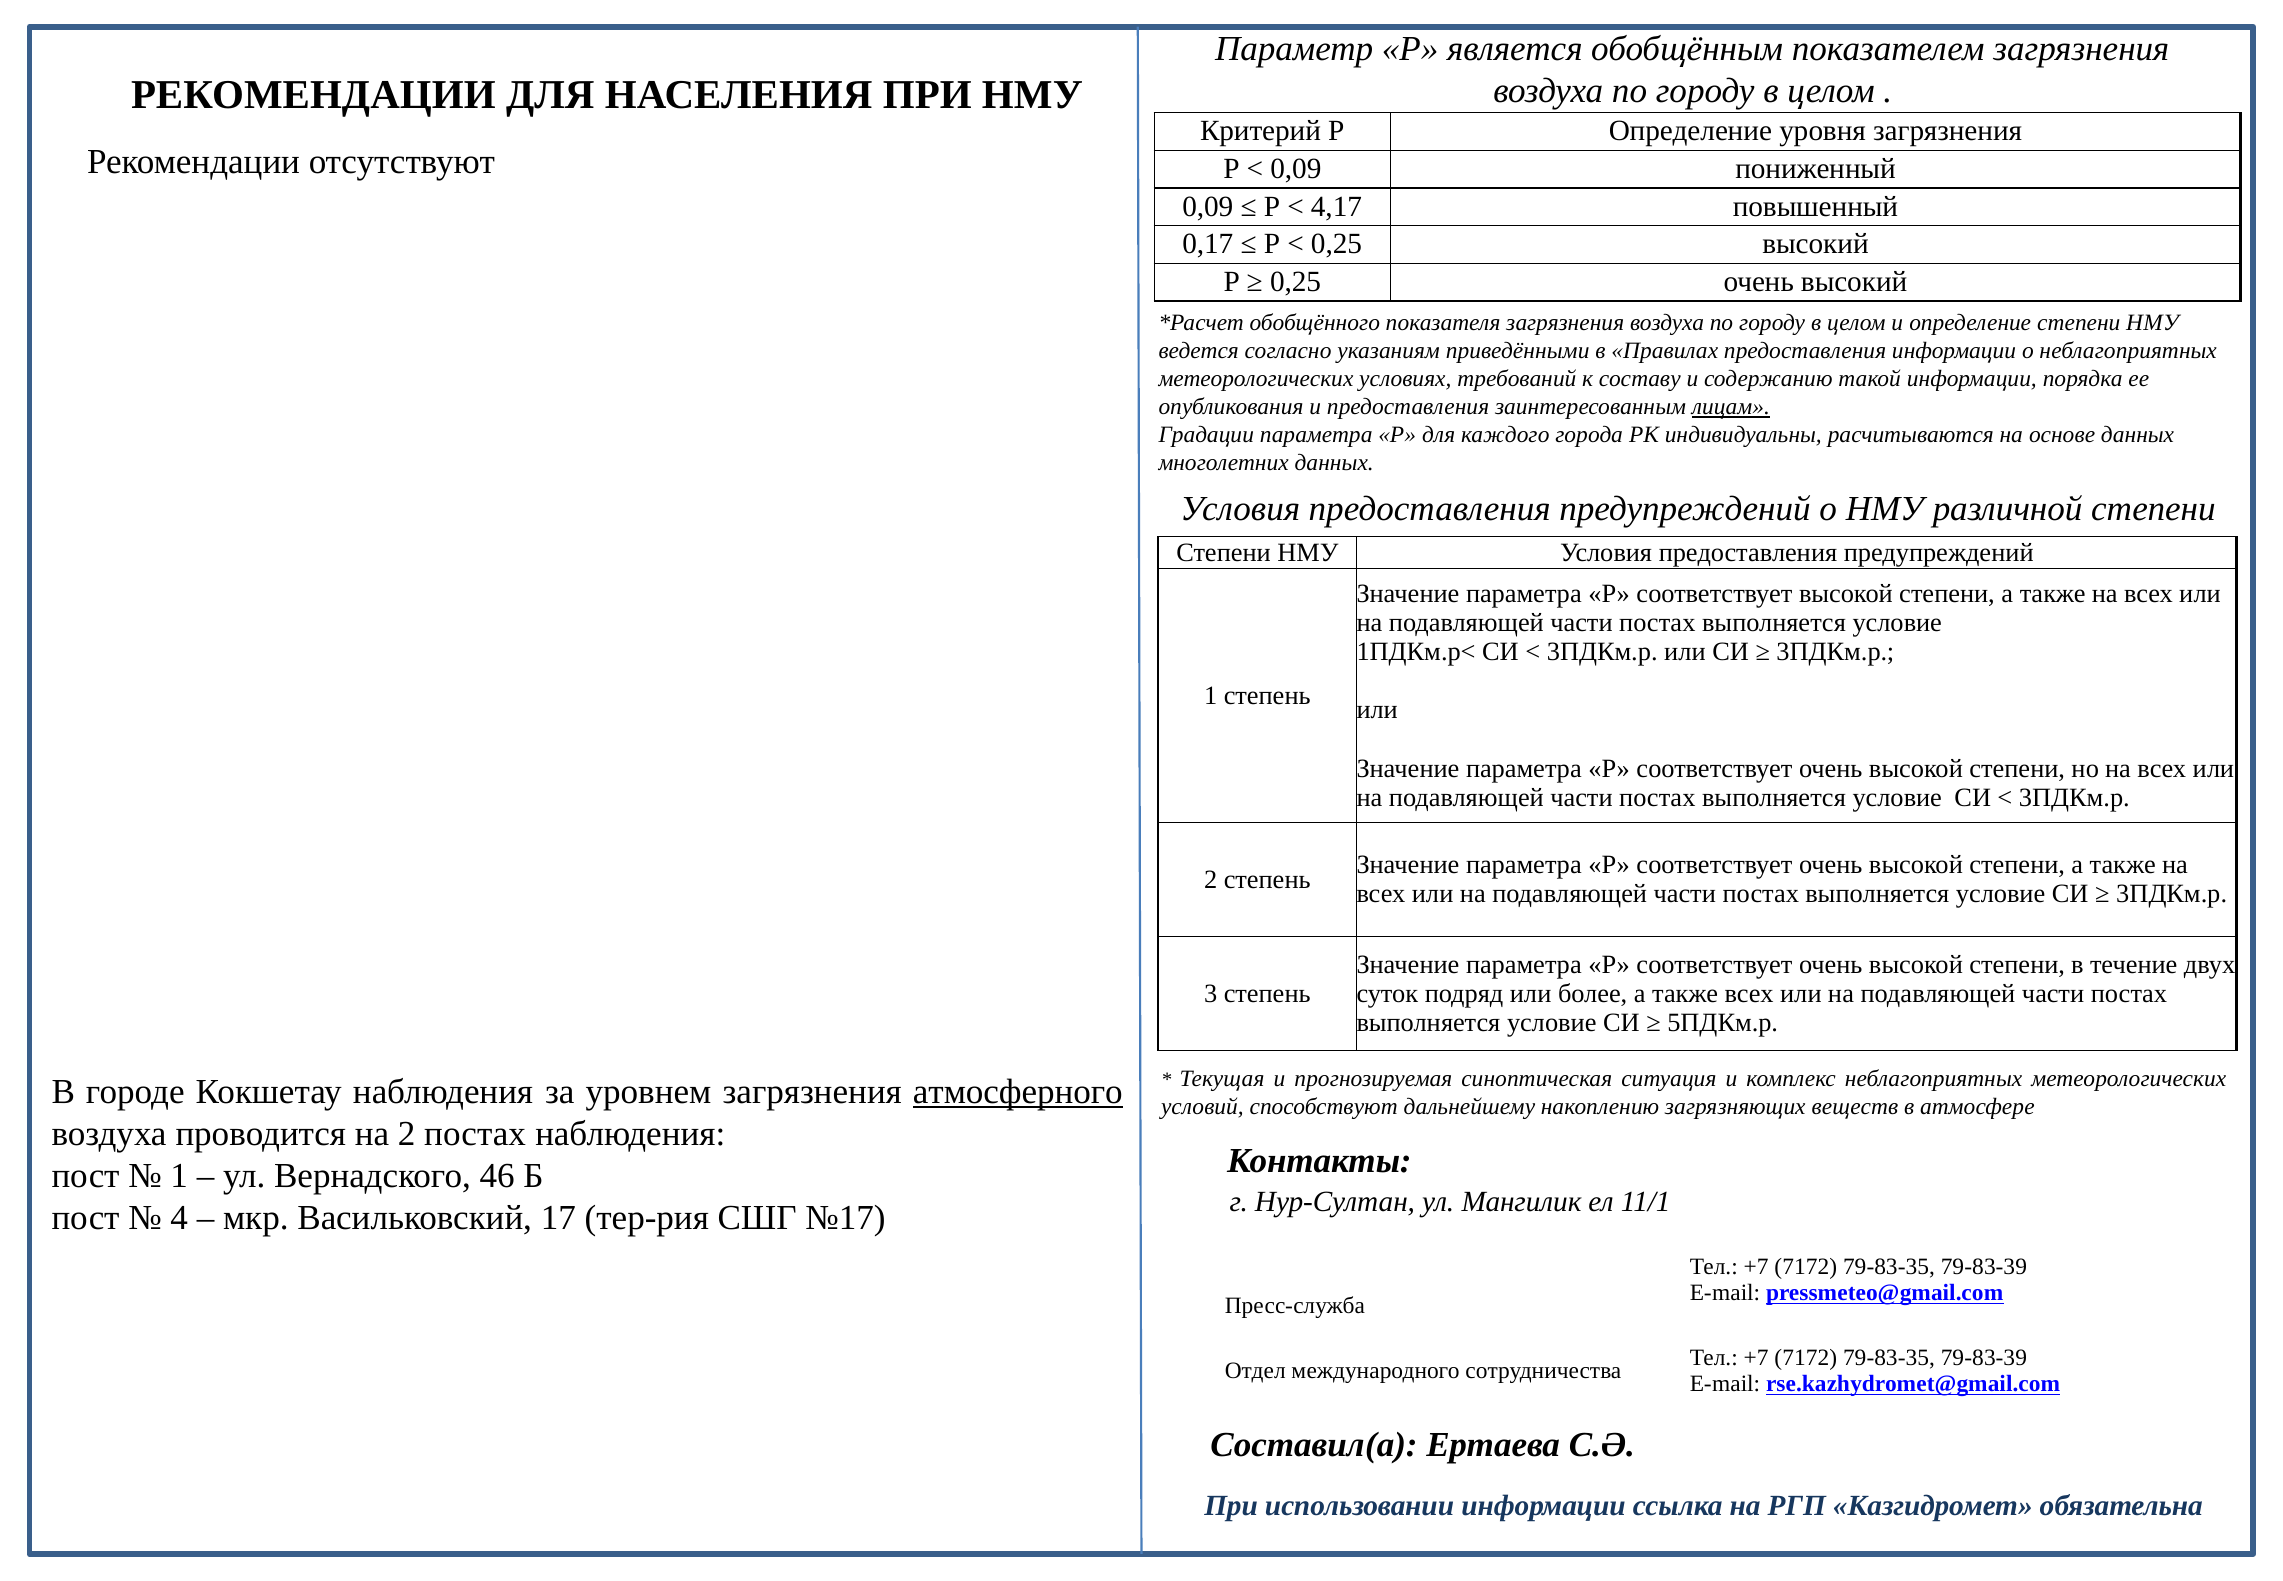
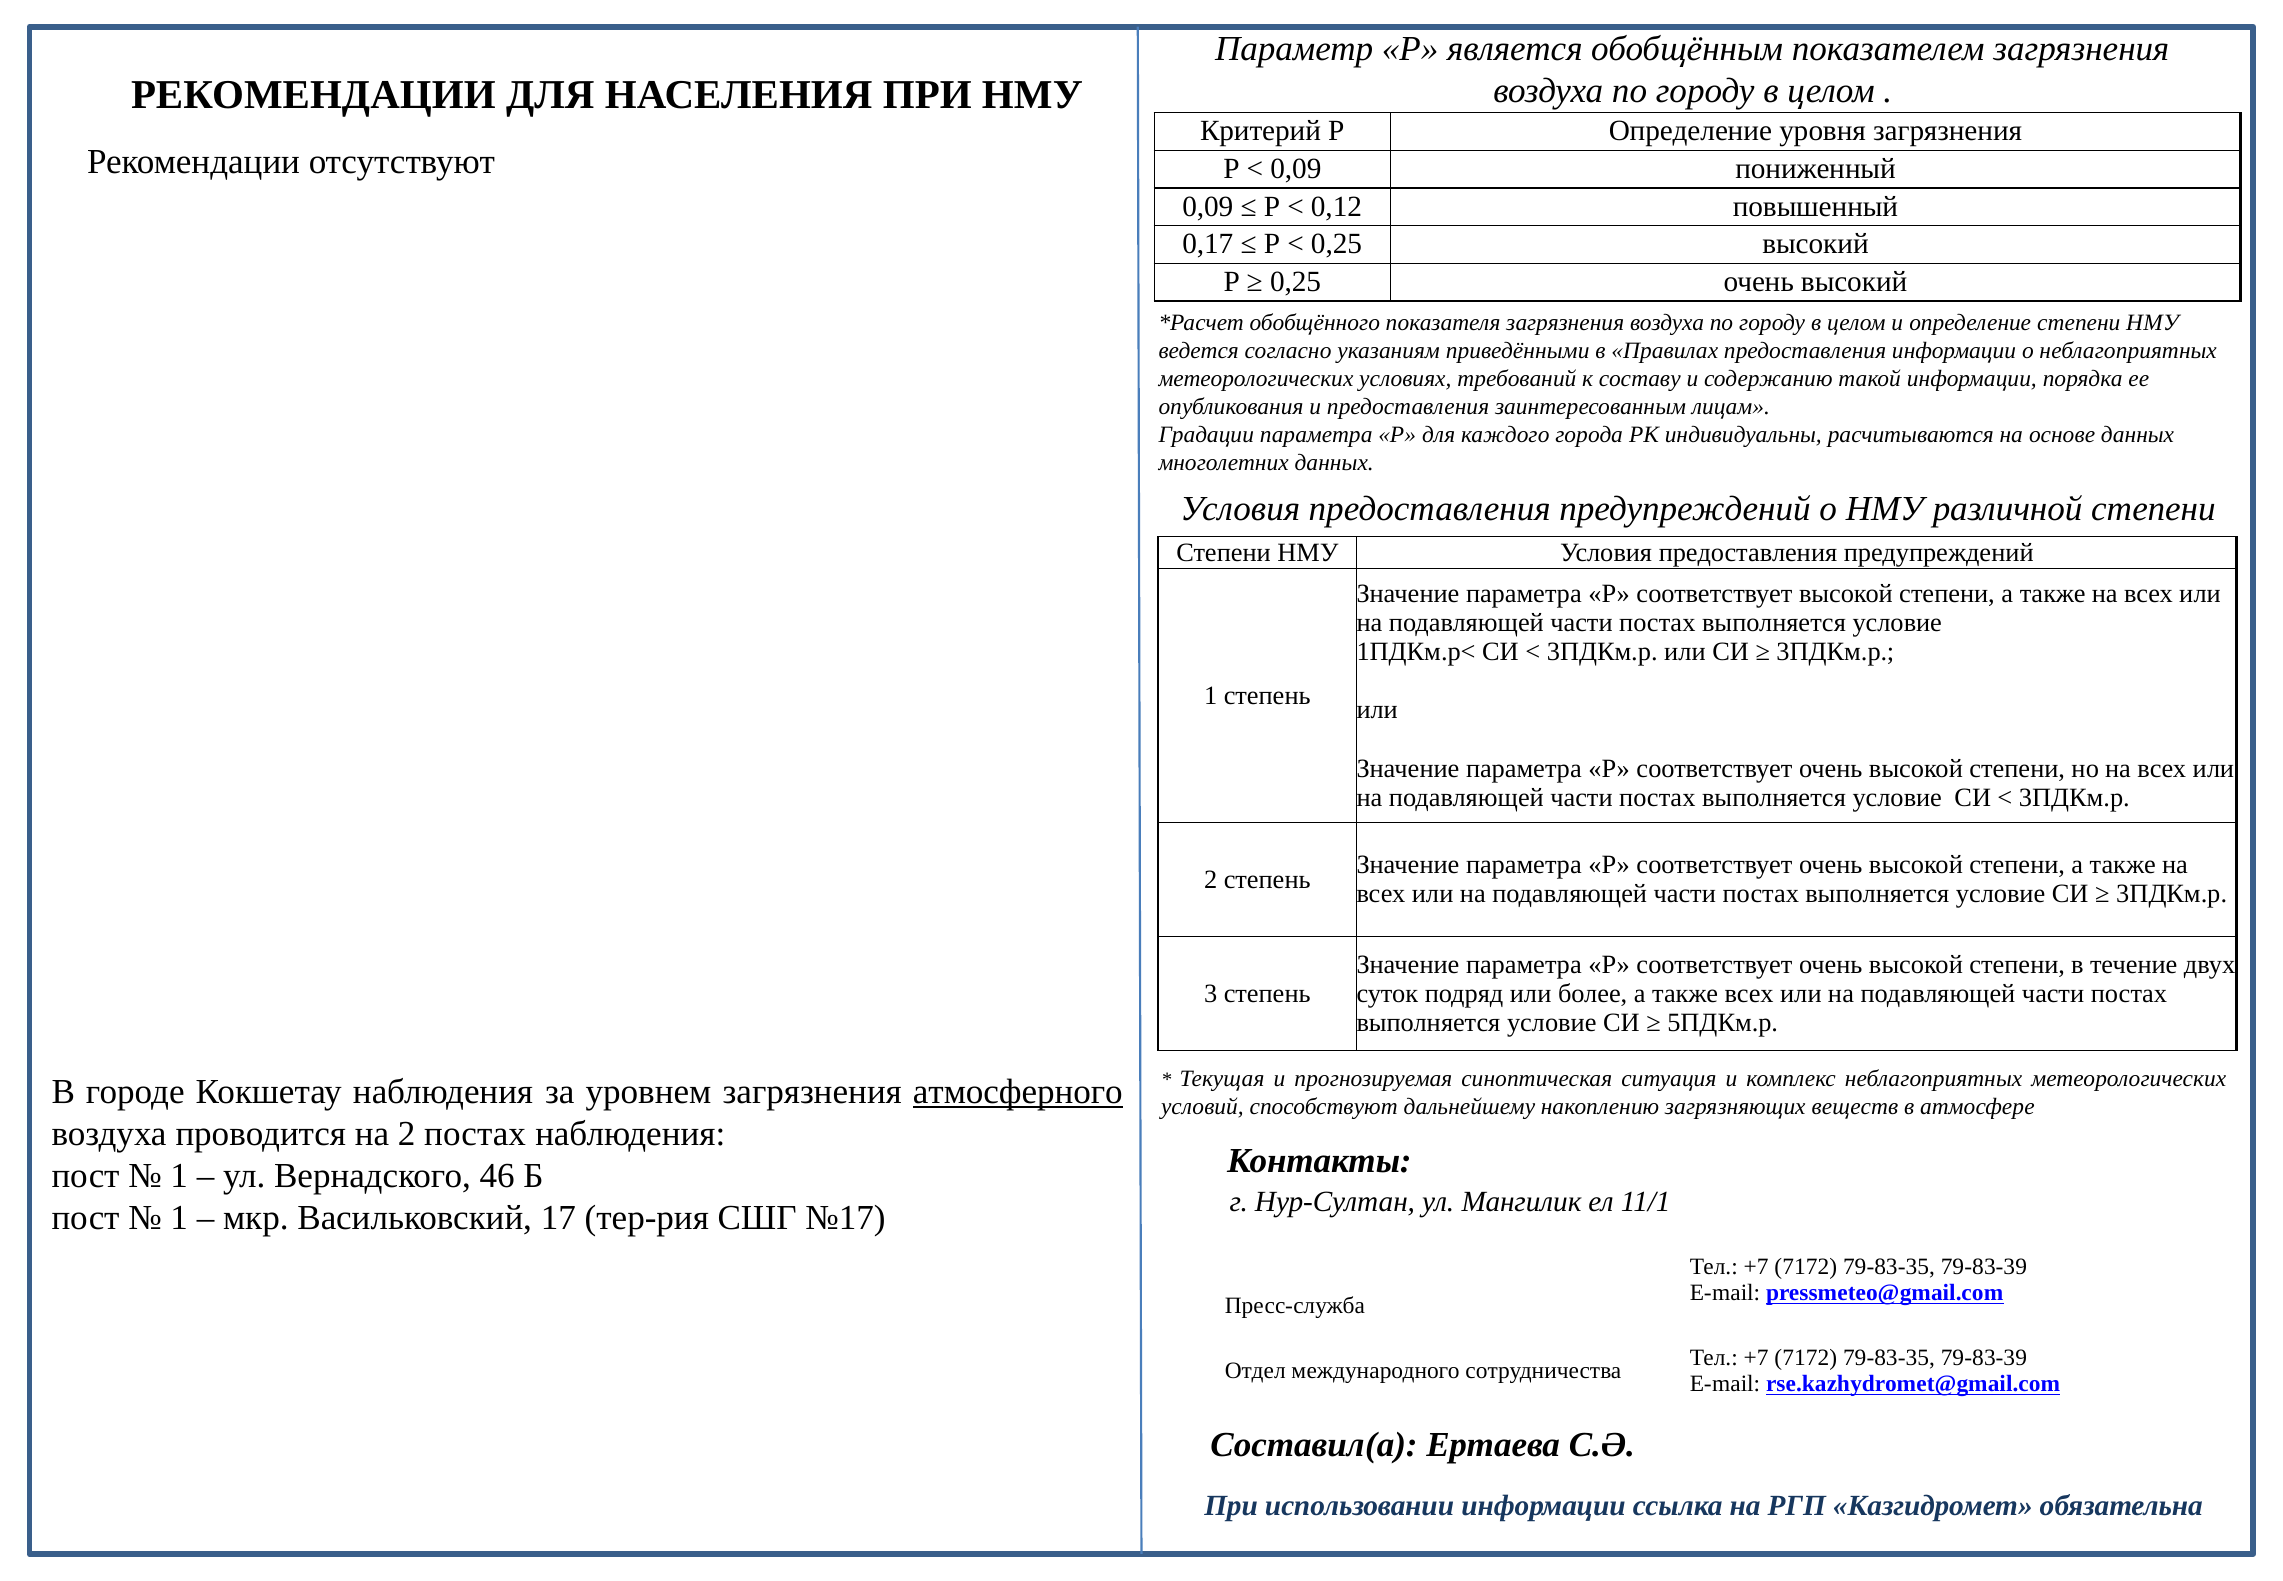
4,17: 4,17 -> 0,12 (1336, 207)
лицам underline: present -> none (1731, 407)
4: 4 -> 1 (179, 1218)
